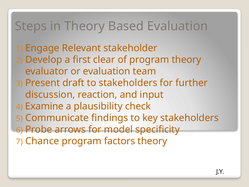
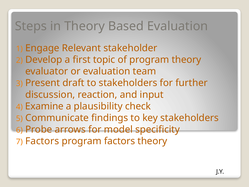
clear: clear -> topic (104, 60)
Chance: Chance -> Factors (42, 141)
